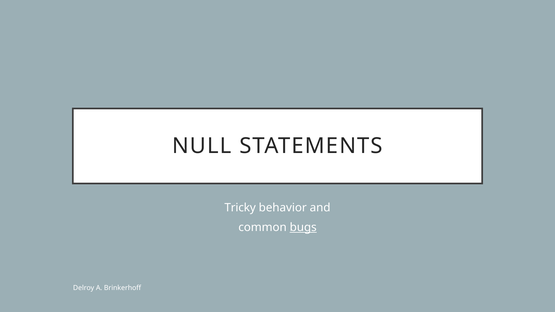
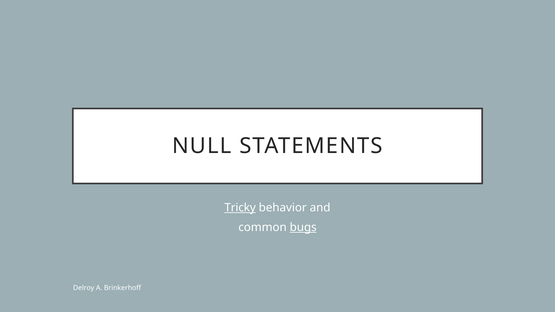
Tricky underline: none -> present (240, 208)
